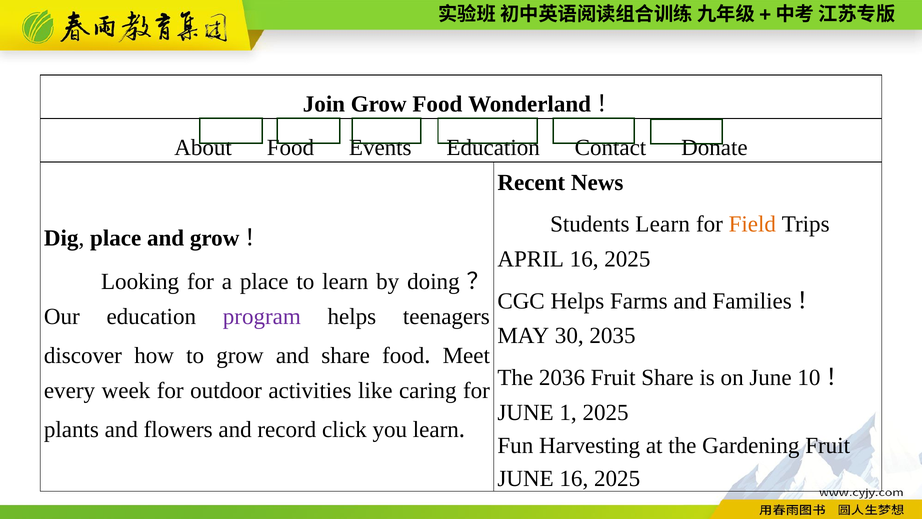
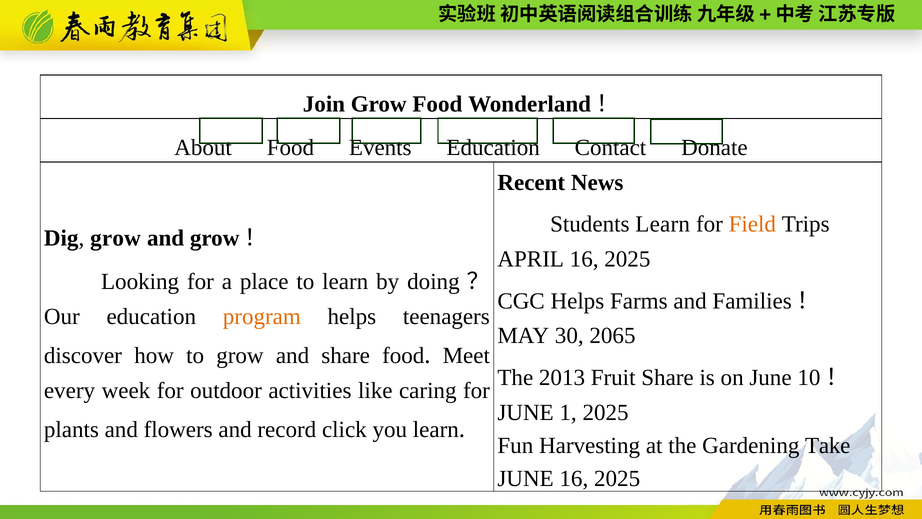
Dig place: place -> grow (116, 238)
program colour: purple -> orange (262, 316)
2035: 2035 -> 2065 (612, 336)
2036: 2036 -> 2013 (562, 377)
Gardening Fruit: Fruit -> Take (828, 445)
